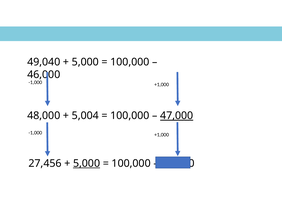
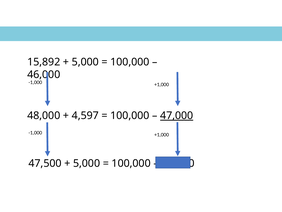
49,040: 49,040 -> 15,892 (44, 62)
5,004: 5,004 -> 4,597 (85, 115)
27,456: 27,456 -> 47,500 (45, 163)
5,000 underline: present -> none (87, 163)
